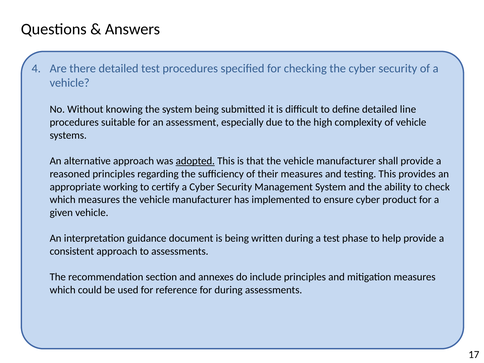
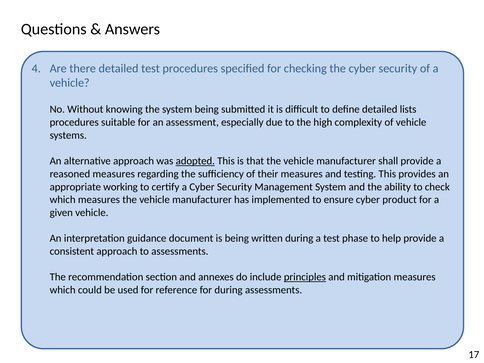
line: line -> lists (408, 109)
reasoned principles: principles -> measures (114, 174)
principles underline: none -> present (305, 277)
